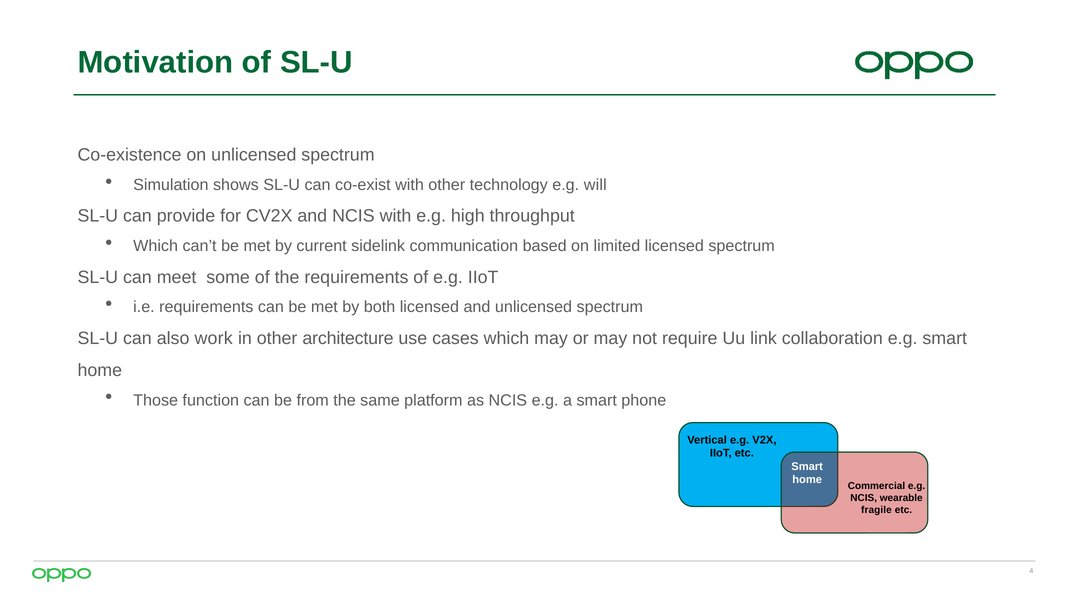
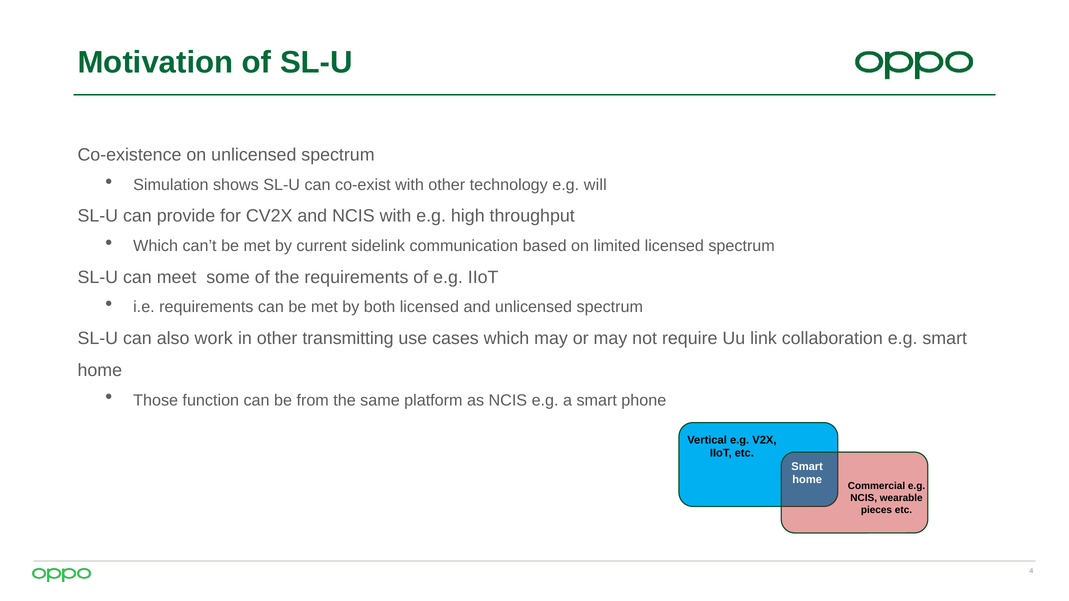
architecture: architecture -> transmitting (348, 338)
fragile: fragile -> pieces (876, 510)
